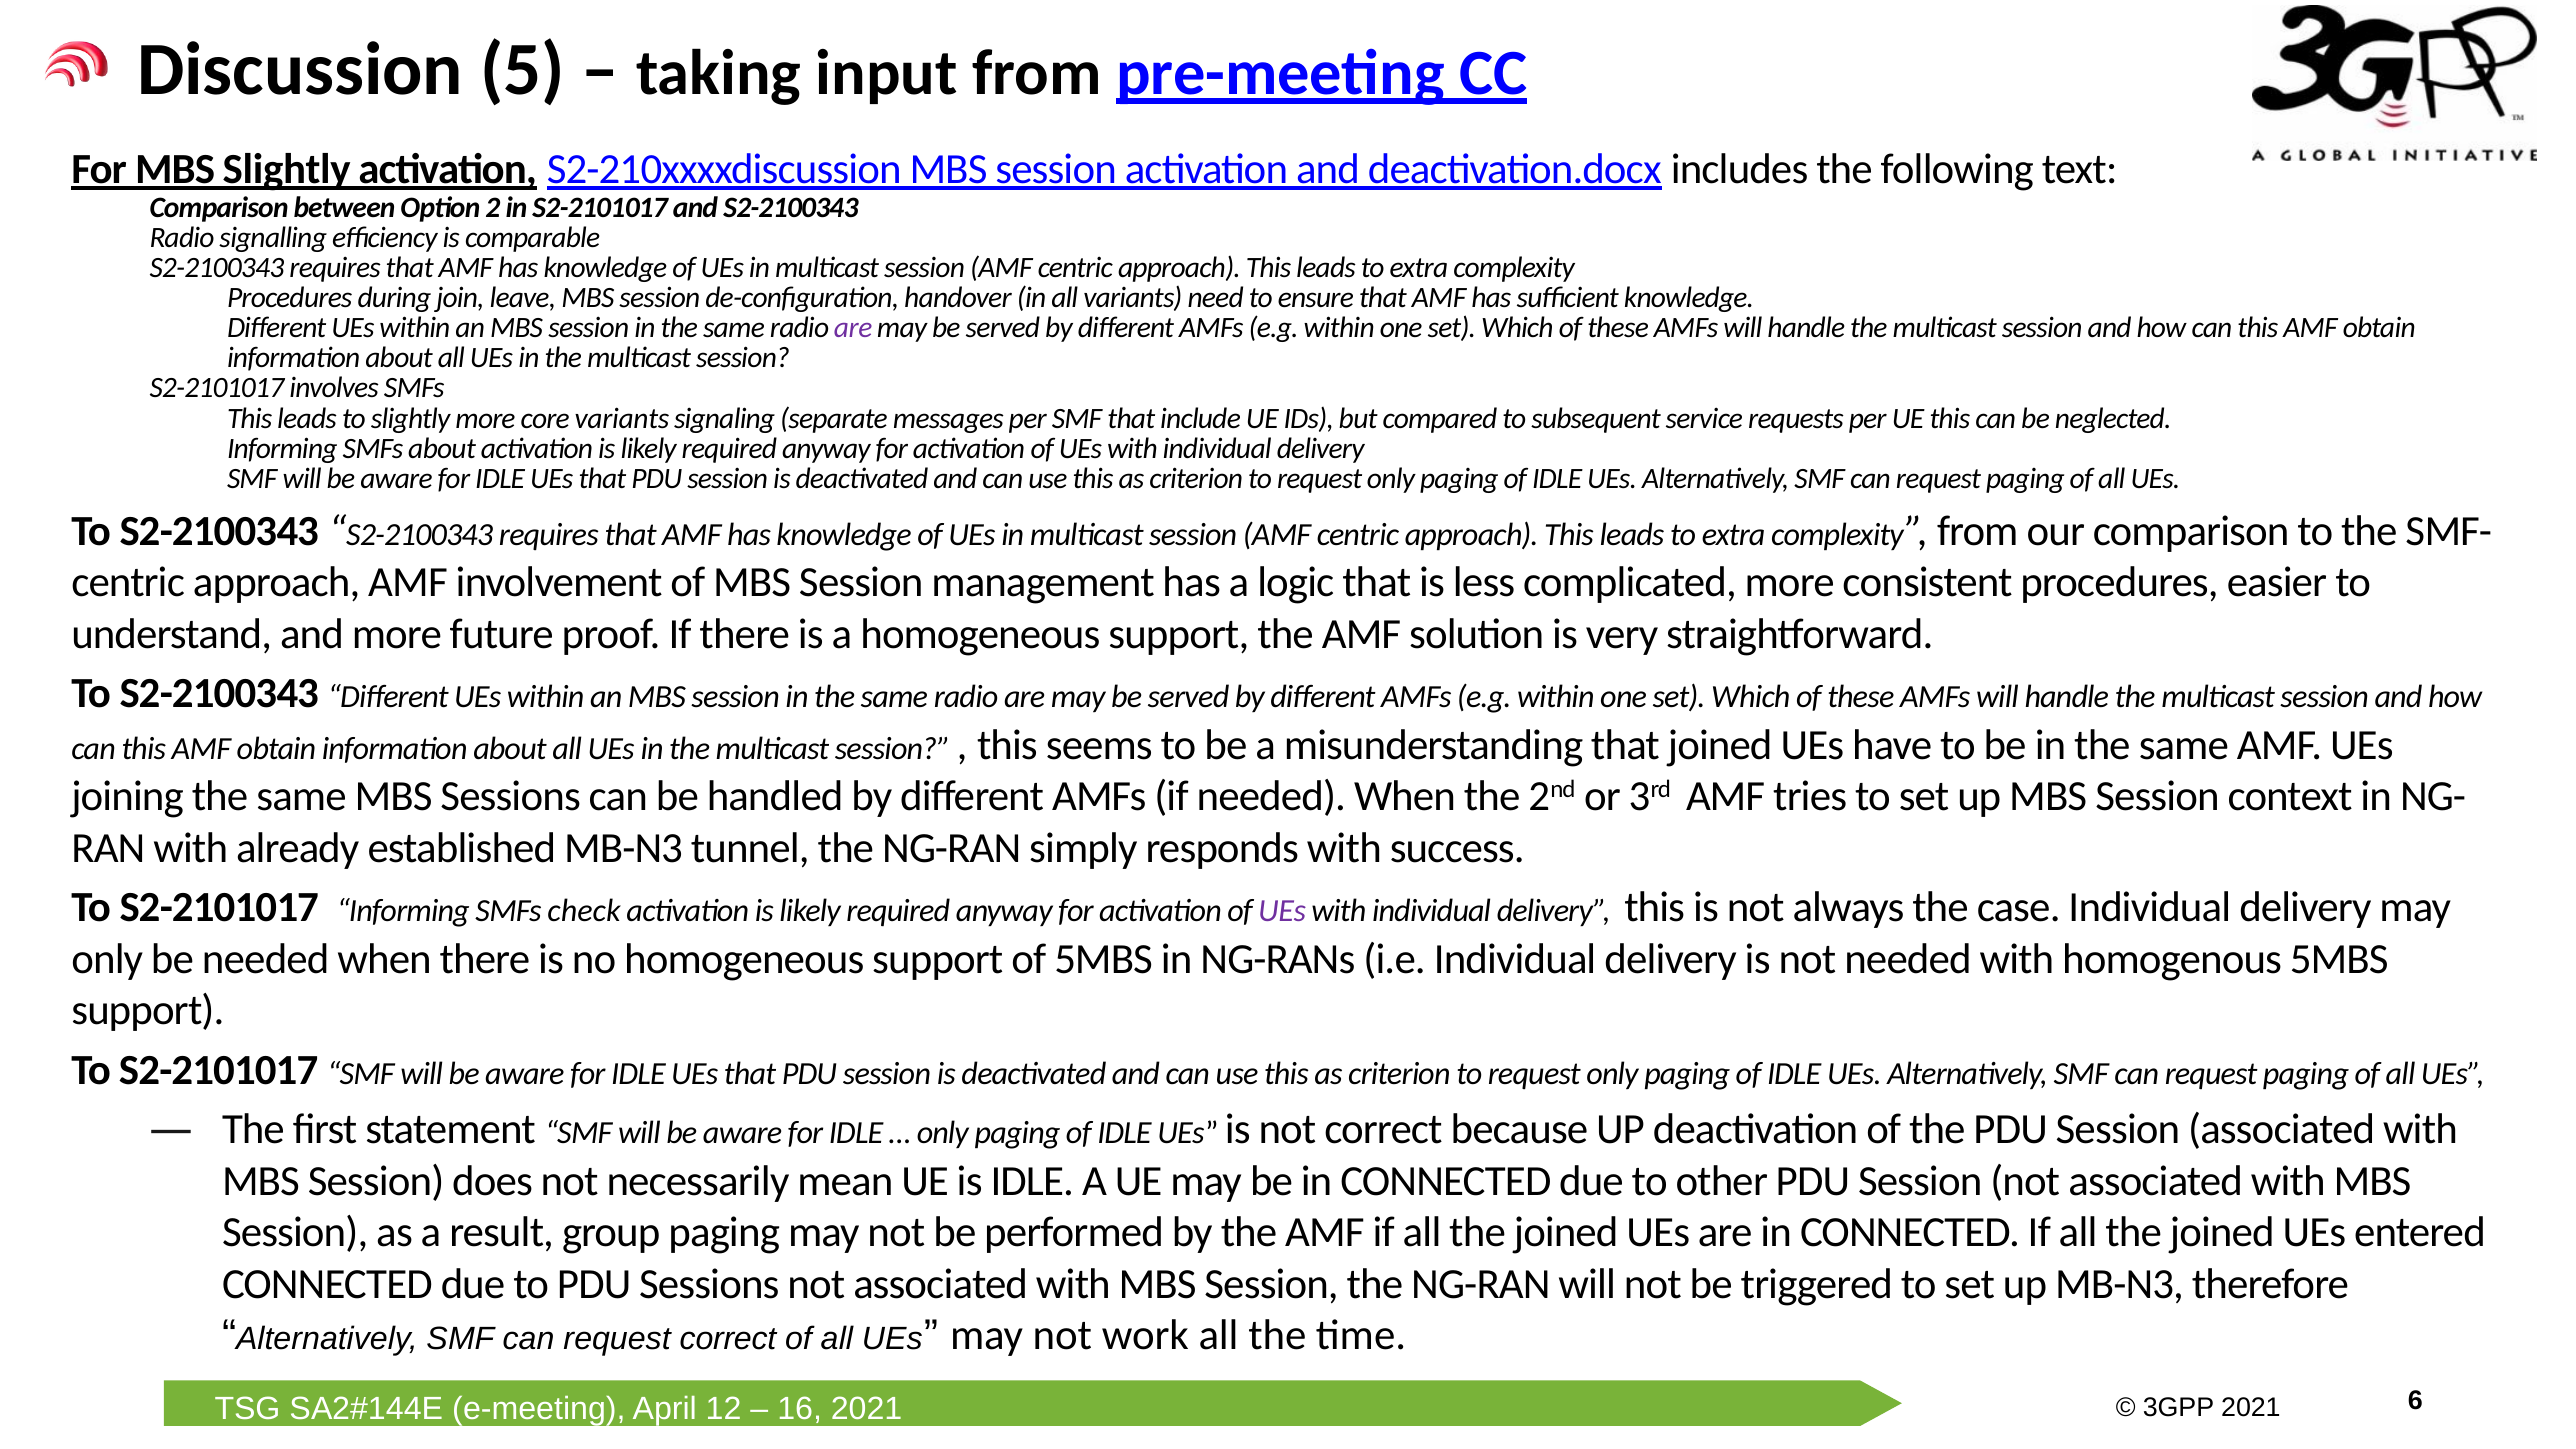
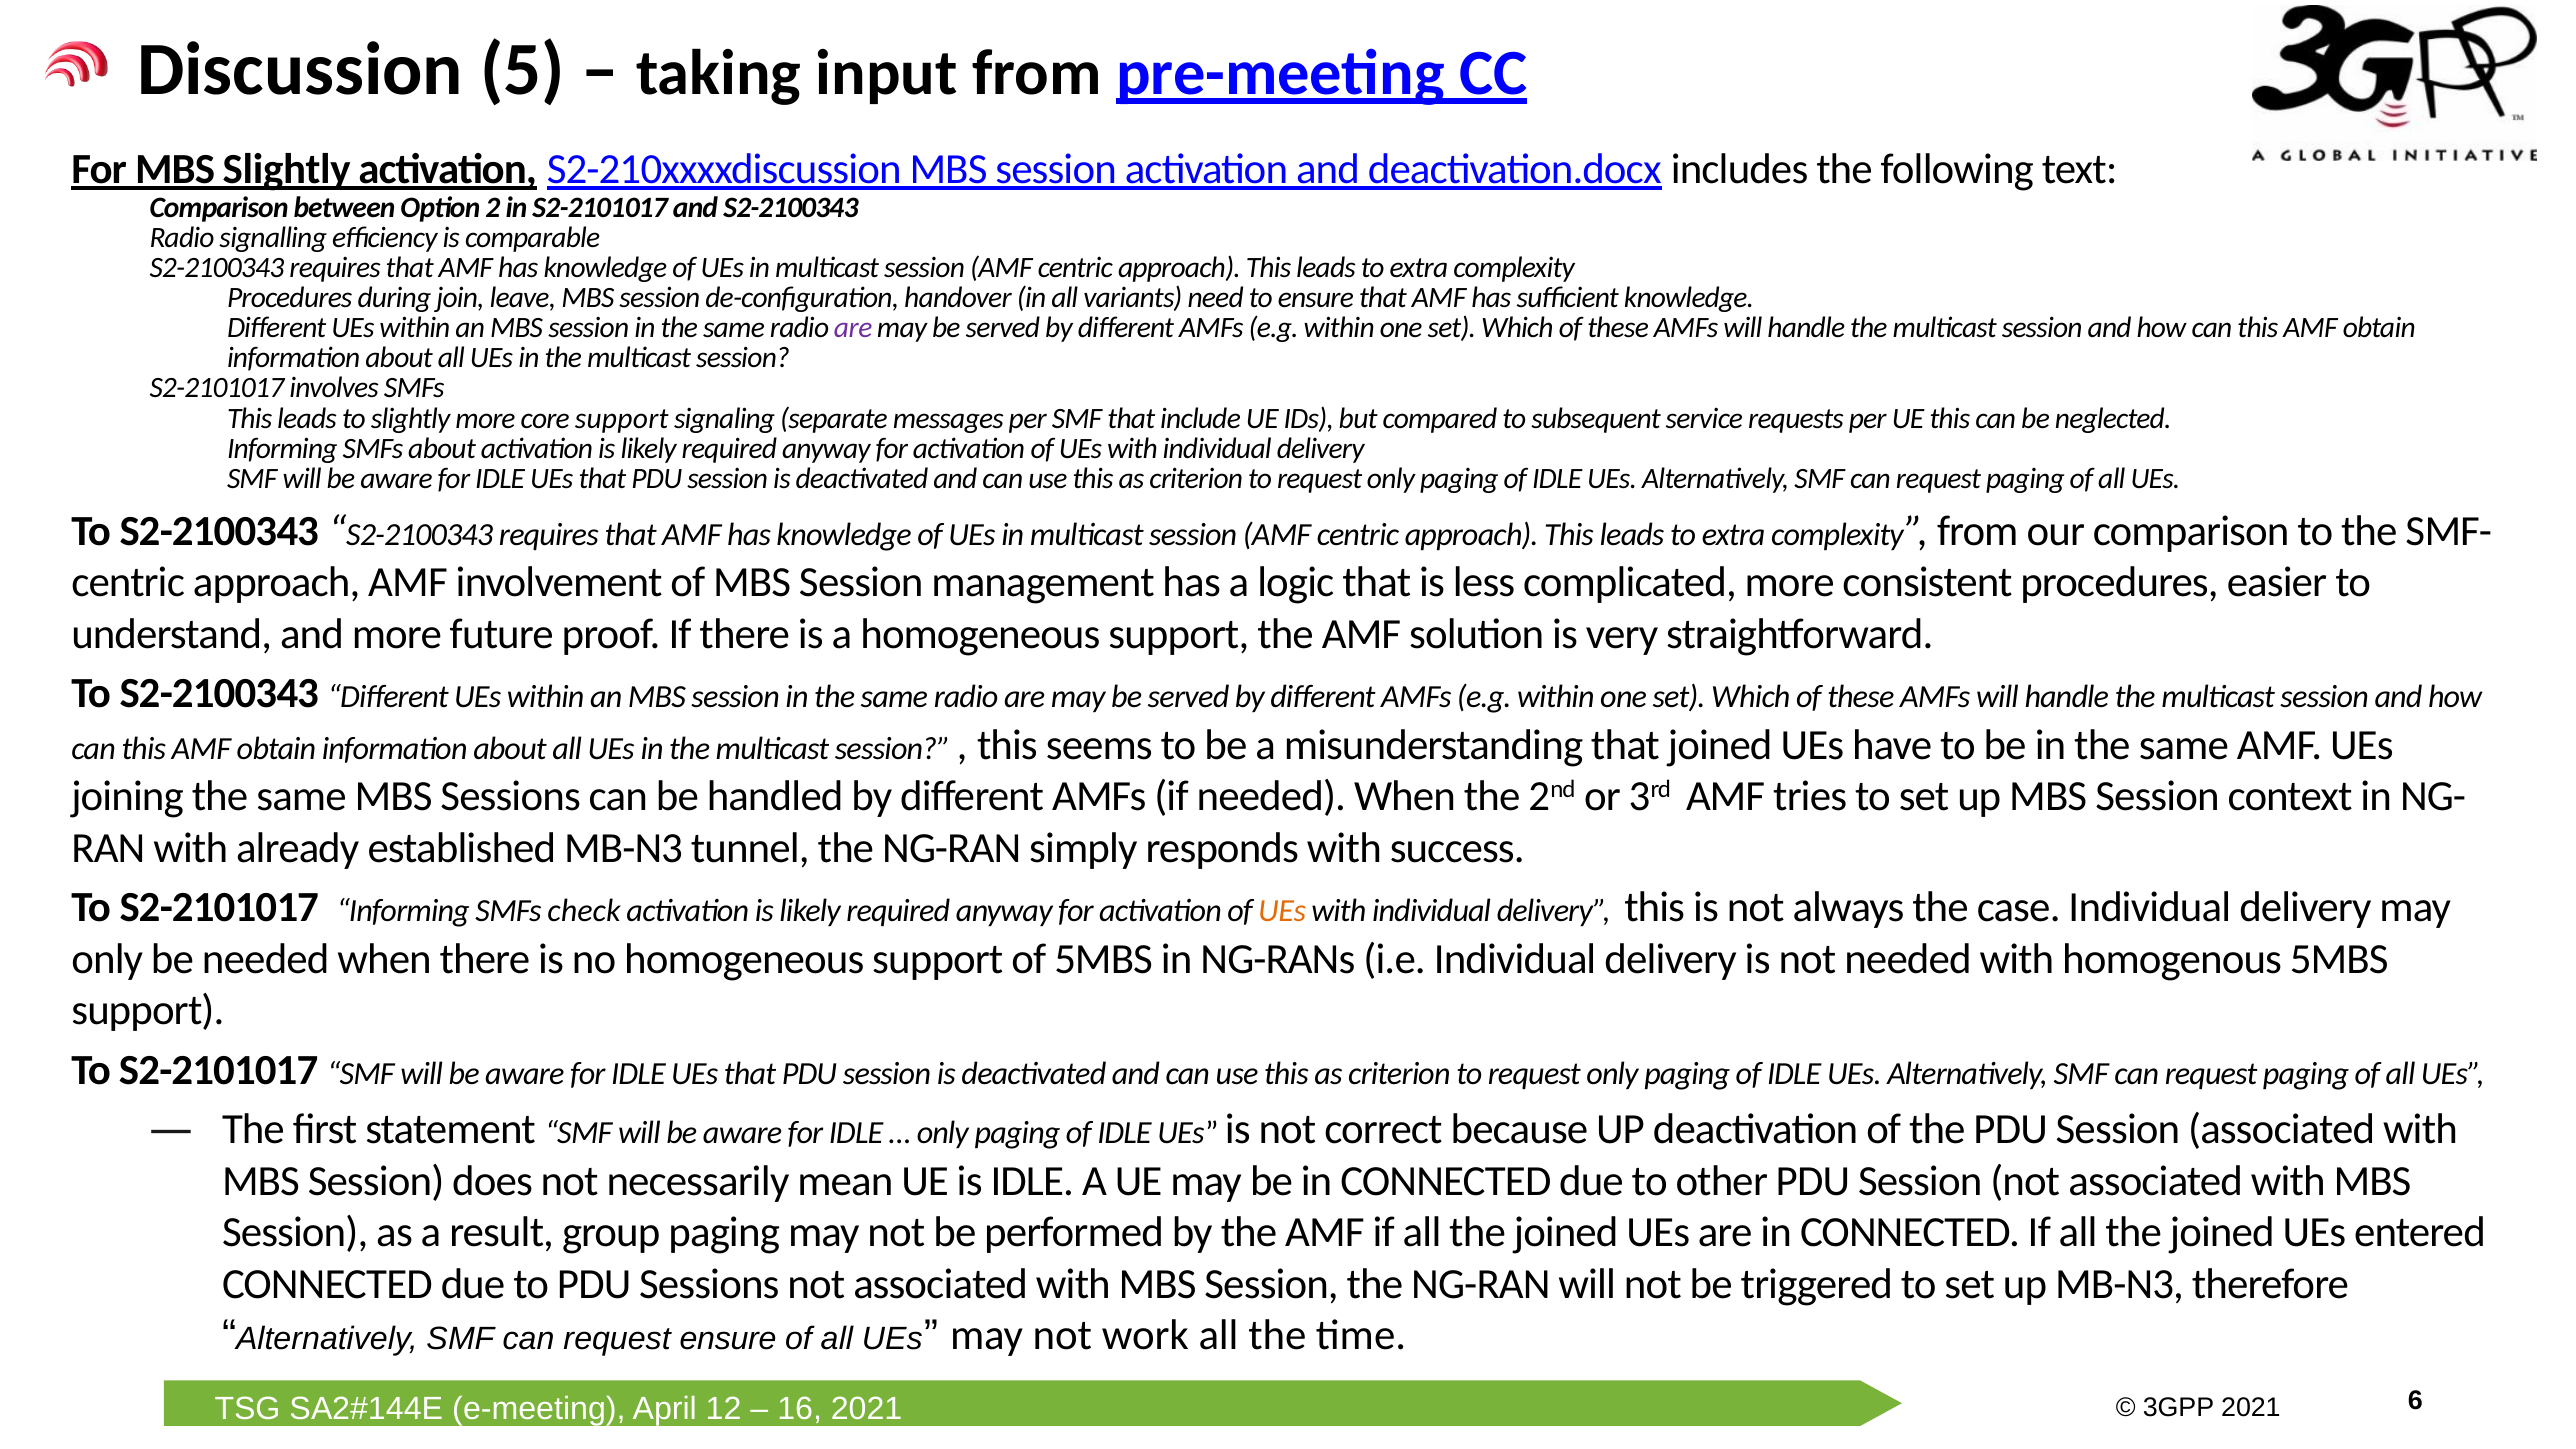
core variants: variants -> support (622, 418)
UEs colour: purple -> orange (1282, 911)
request correct: correct -> ensure (728, 1339)
